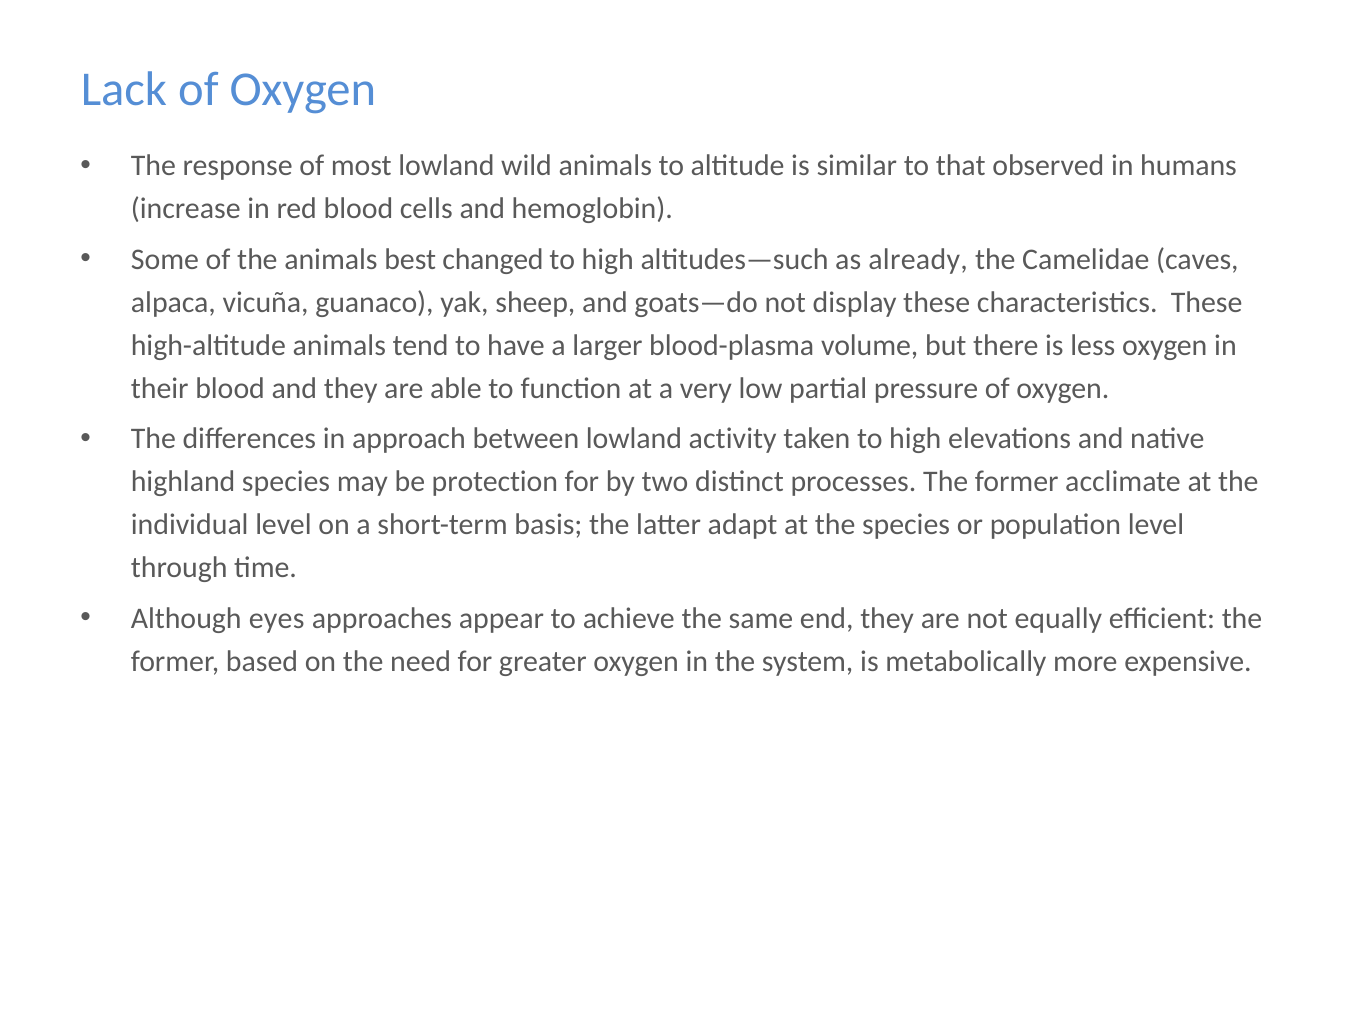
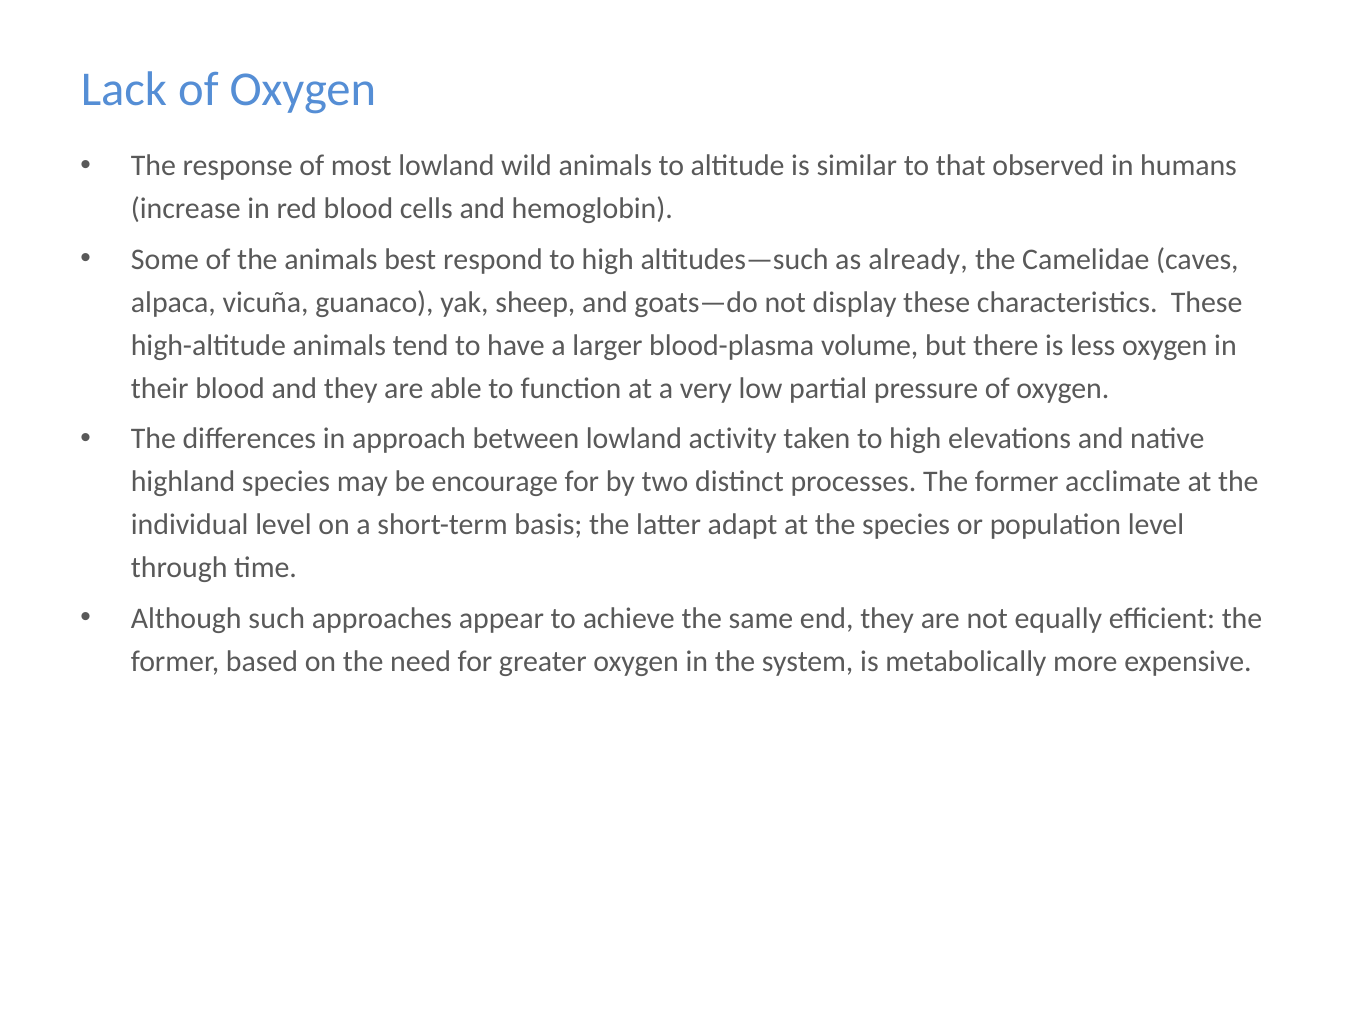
changed: changed -> respond (493, 259)
protection: protection -> encourage (495, 482)
eyes: eyes -> such (277, 618)
